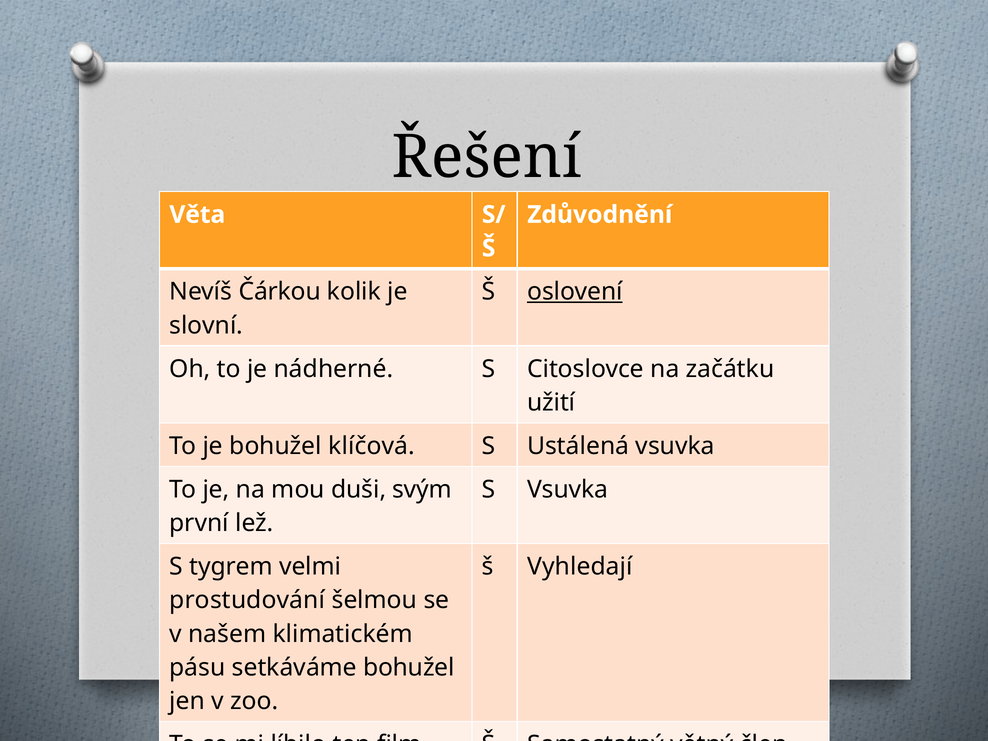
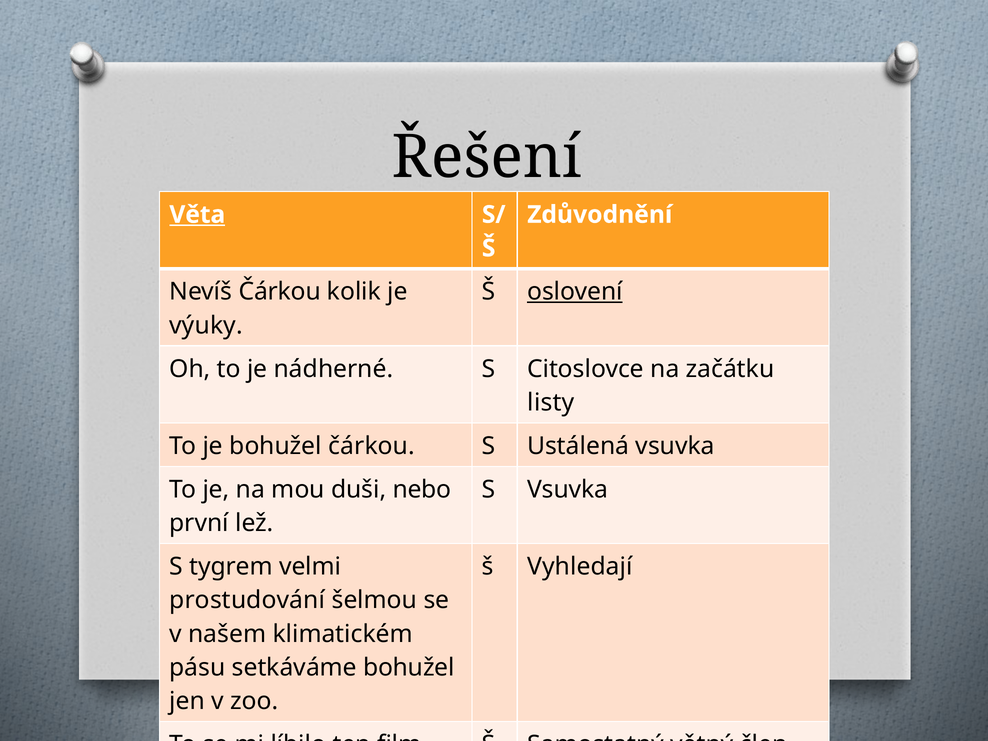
Věta underline: none -> present (197, 215)
slovní: slovní -> výuky (206, 325)
užití: užití -> listy (551, 403)
bohužel klíčová: klíčová -> čárkou (372, 446)
svým: svým -> nebo (422, 490)
